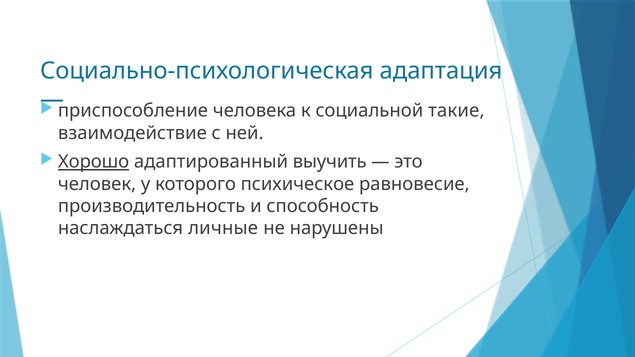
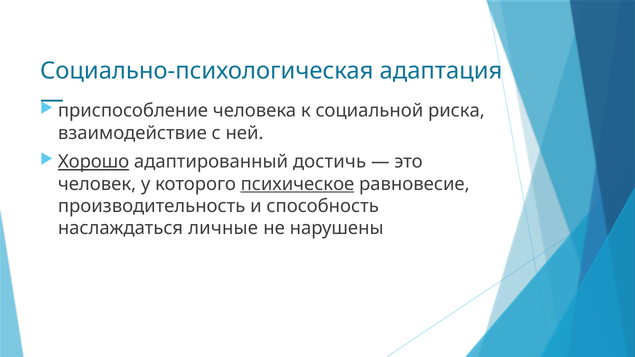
такие: такие -> риска (456, 111)
выучить: выучить -> достичь (329, 162)
психическое underline: none -> present (297, 184)
